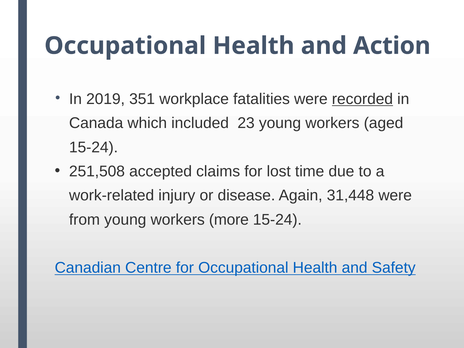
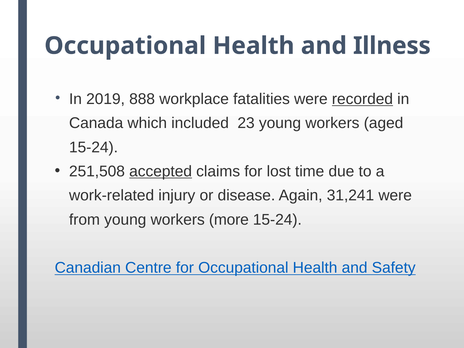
Action: Action -> Illness (392, 46)
351: 351 -> 888 (142, 99)
accepted underline: none -> present (161, 171)
31,448: 31,448 -> 31,241 (350, 195)
